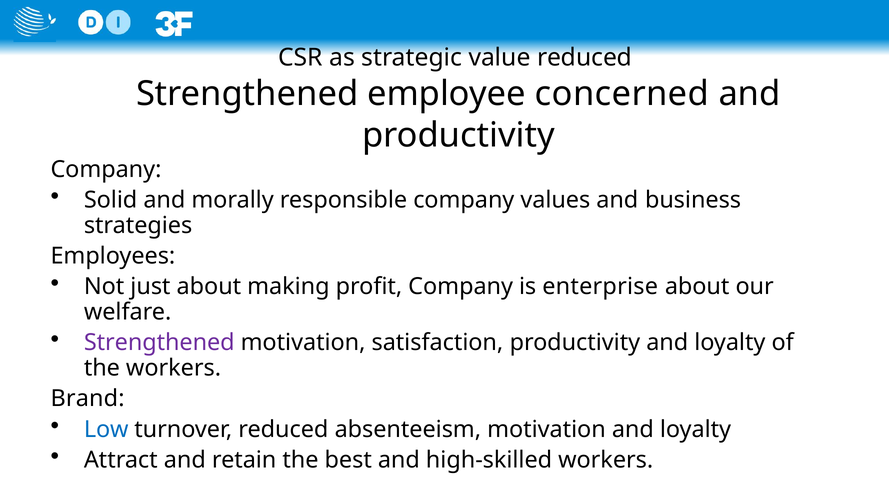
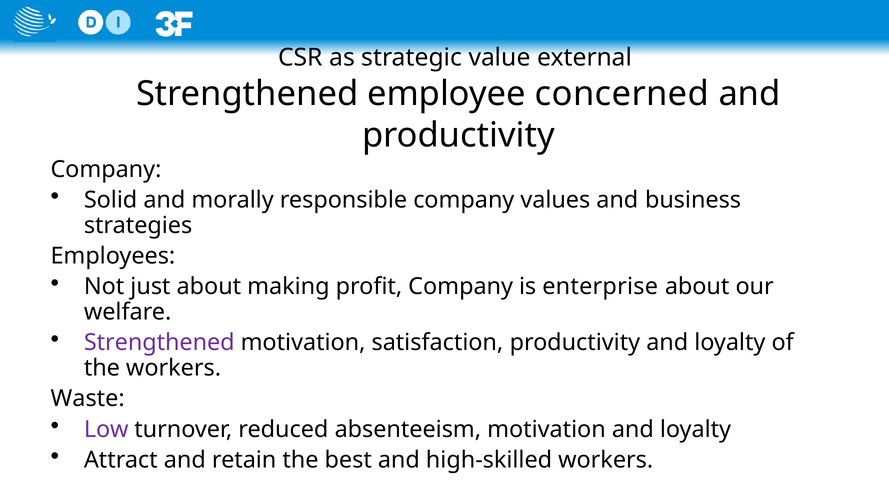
value reduced: reduced -> external (585, 57)
Brand: Brand -> Waste (88, 399)
Low colour: blue -> purple (106, 429)
